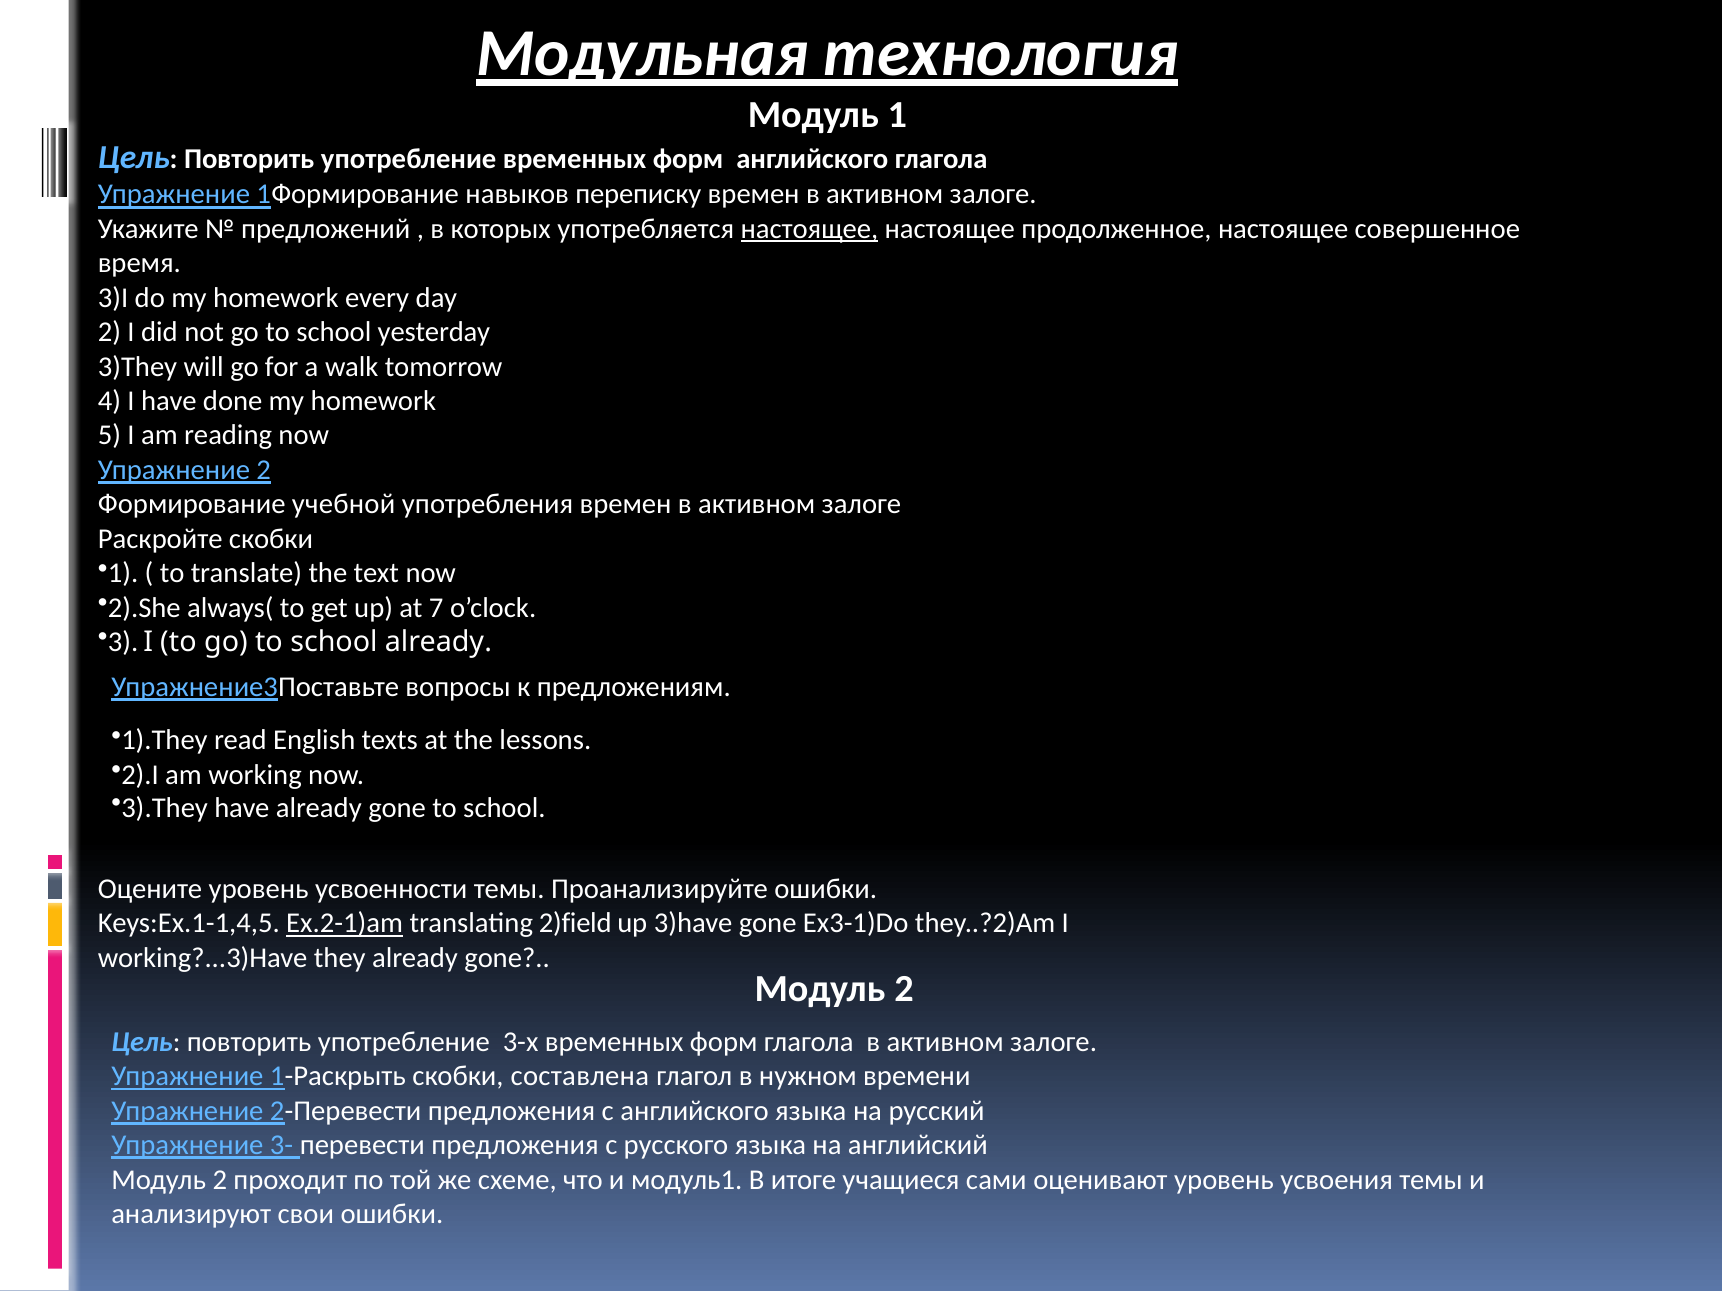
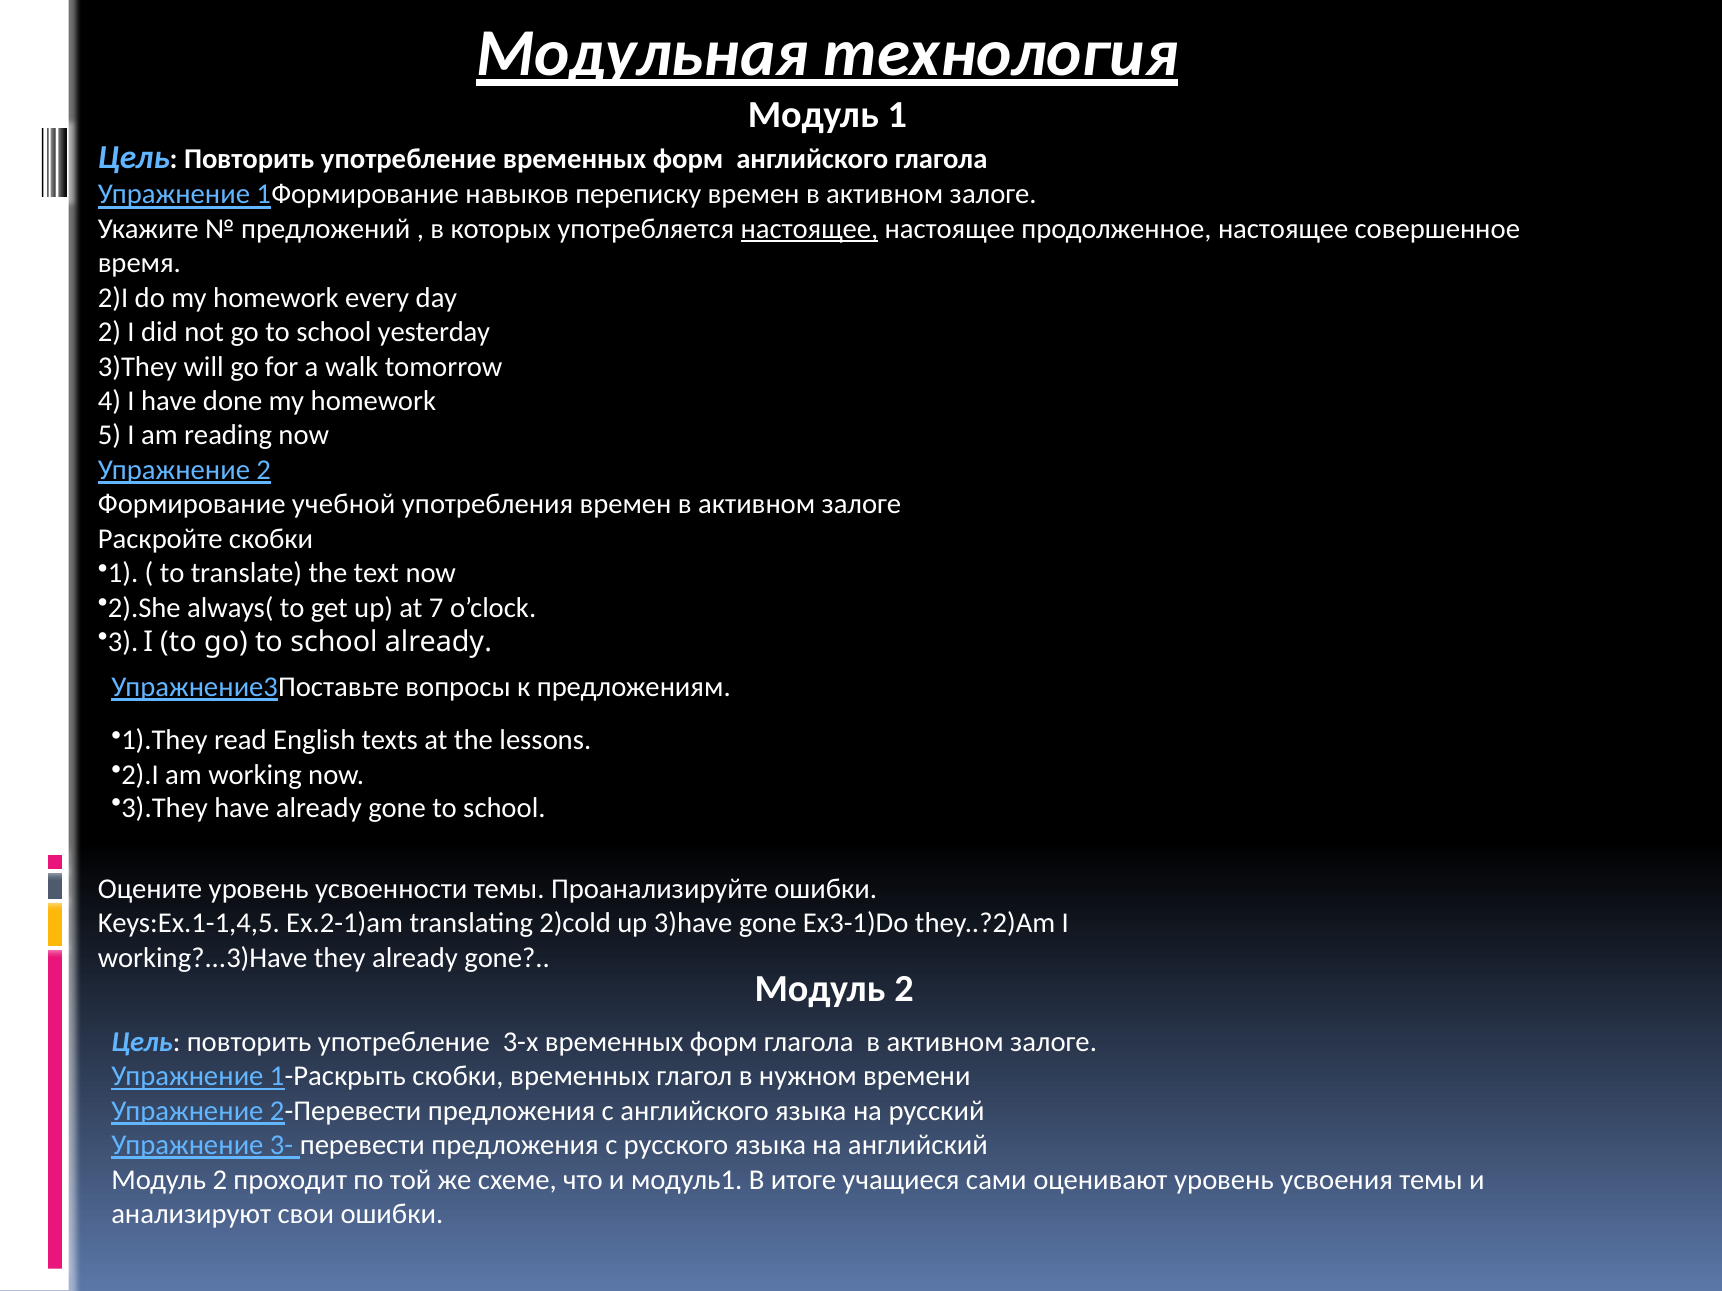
3)I: 3)I -> 2)I (113, 298)
Ex.2-1)am underline: present -> none (345, 924)
2)field: 2)field -> 2)cold (575, 924)
скобки составлена: составлена -> временных (580, 1077)
